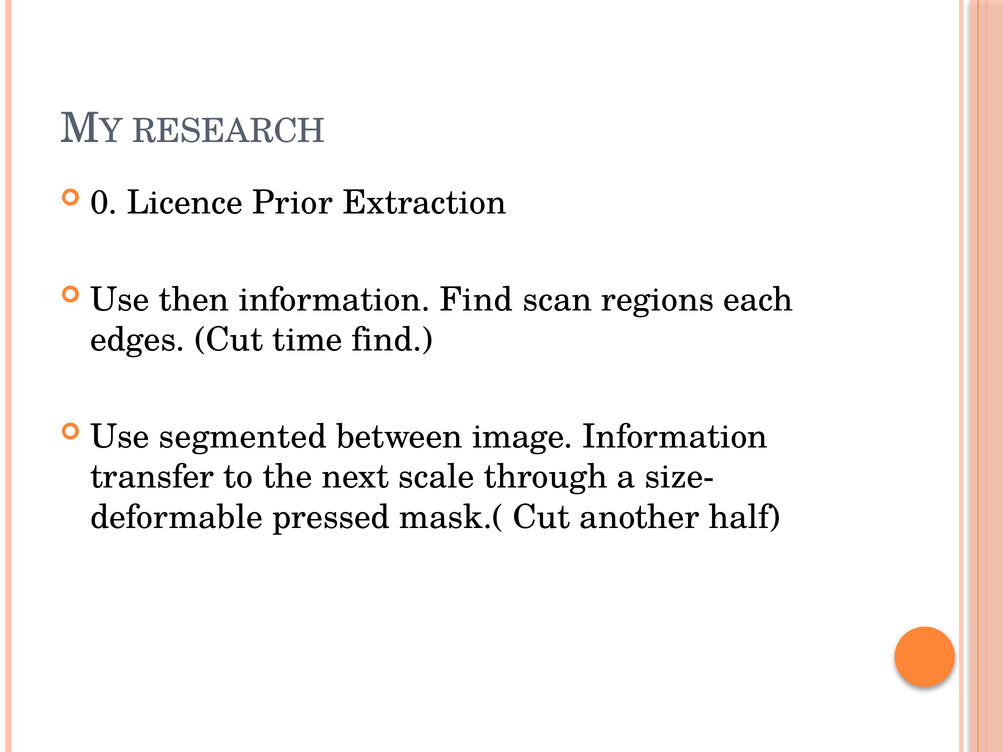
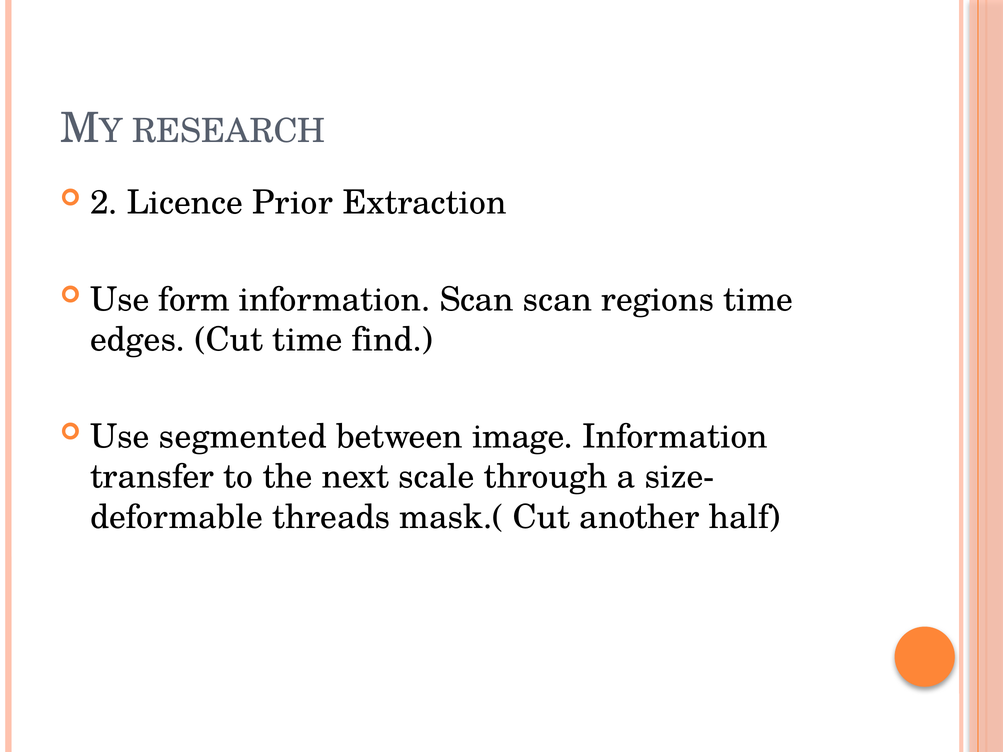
0: 0 -> 2 (104, 203)
then: then -> form (194, 300)
information Find: Find -> Scan (477, 300)
regions each: each -> time (758, 300)
pressed: pressed -> threads (331, 517)
